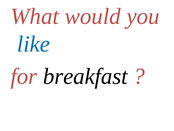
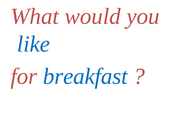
breakfast colour: black -> blue (85, 76)
